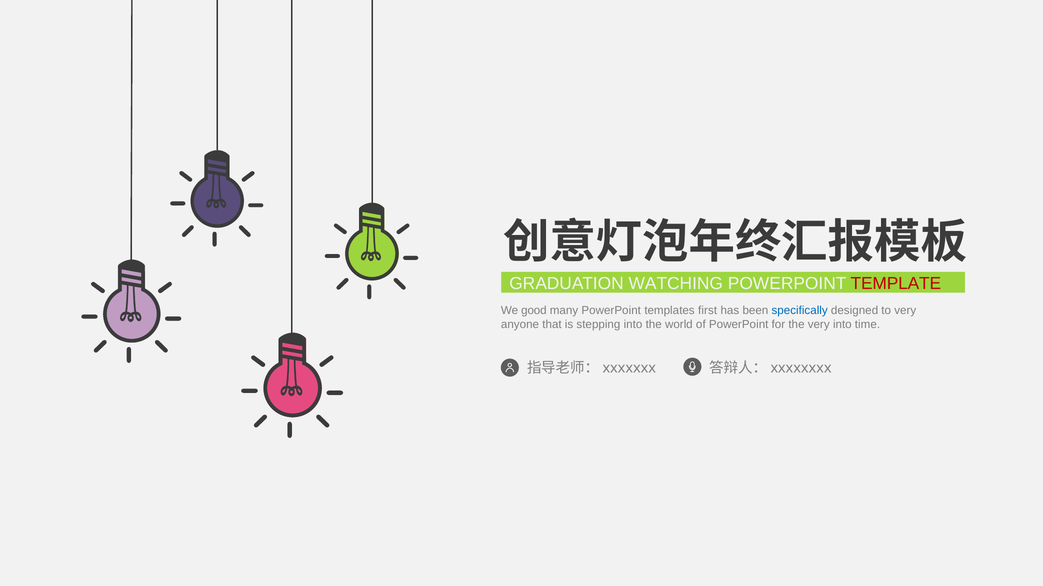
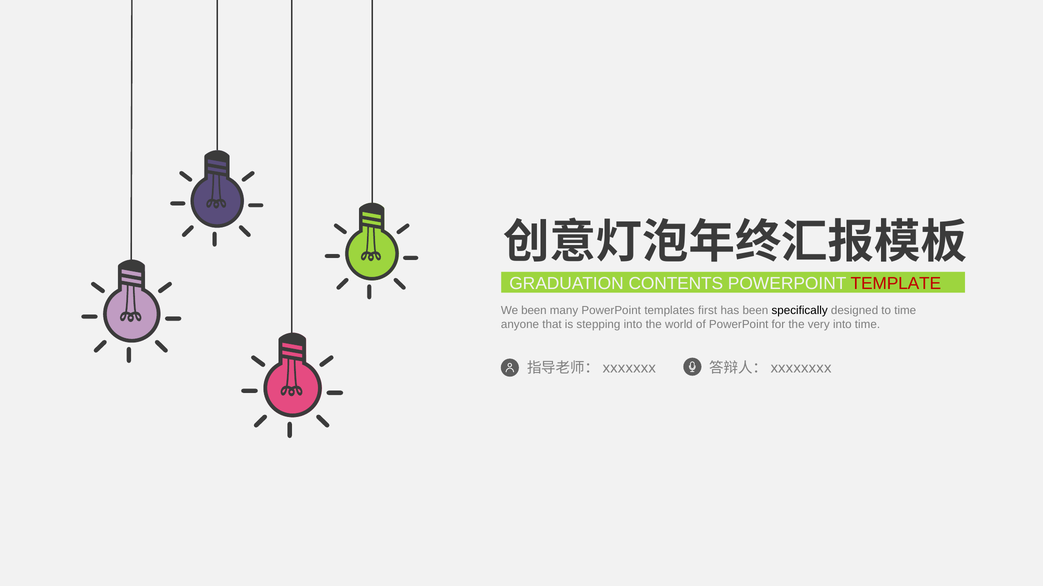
WATCHING: WATCHING -> CONTENTS (676, 284)
We good: good -> been (534, 311)
specifically colour: blue -> black (800, 311)
to very: very -> time (905, 311)
